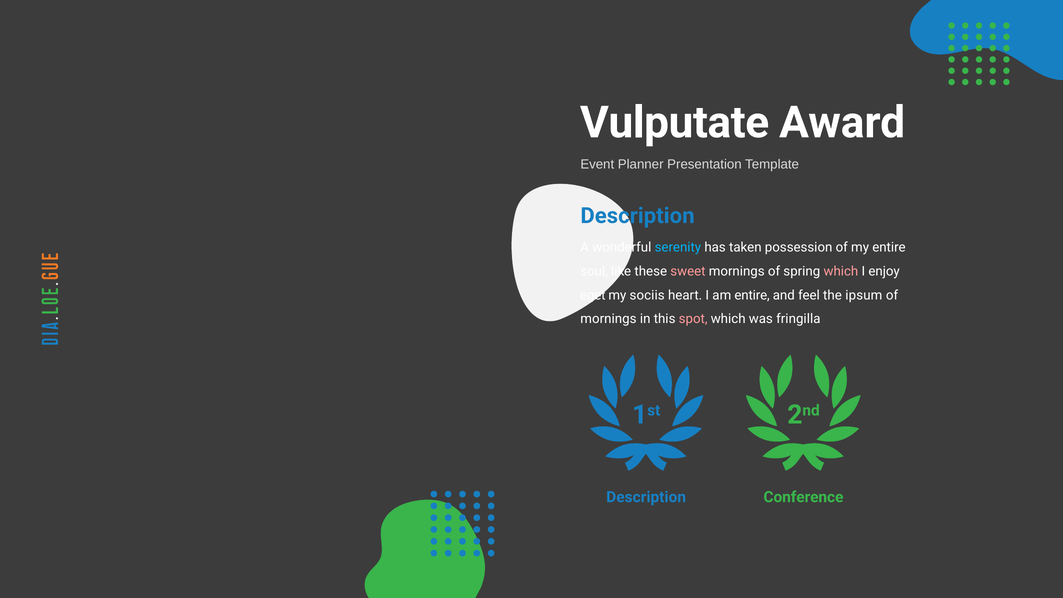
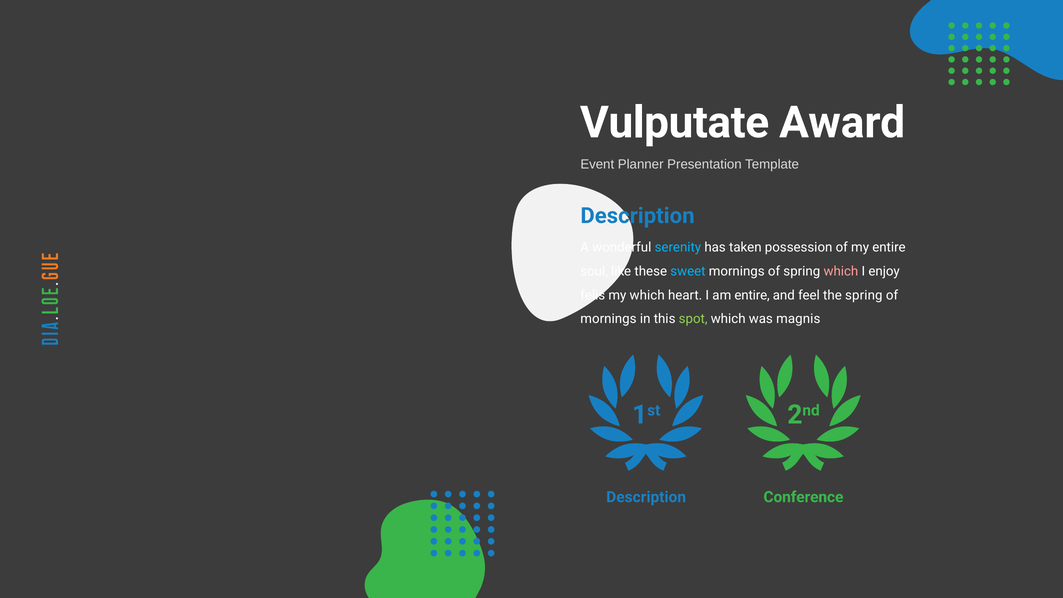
sweet colour: pink -> light blue (688, 271)
eget: eget -> felis (593, 295)
my sociis: sociis -> which (647, 295)
the ipsum: ipsum -> spring (864, 295)
spot colour: pink -> light green (693, 319)
fringilla: fringilla -> magnis (798, 319)
